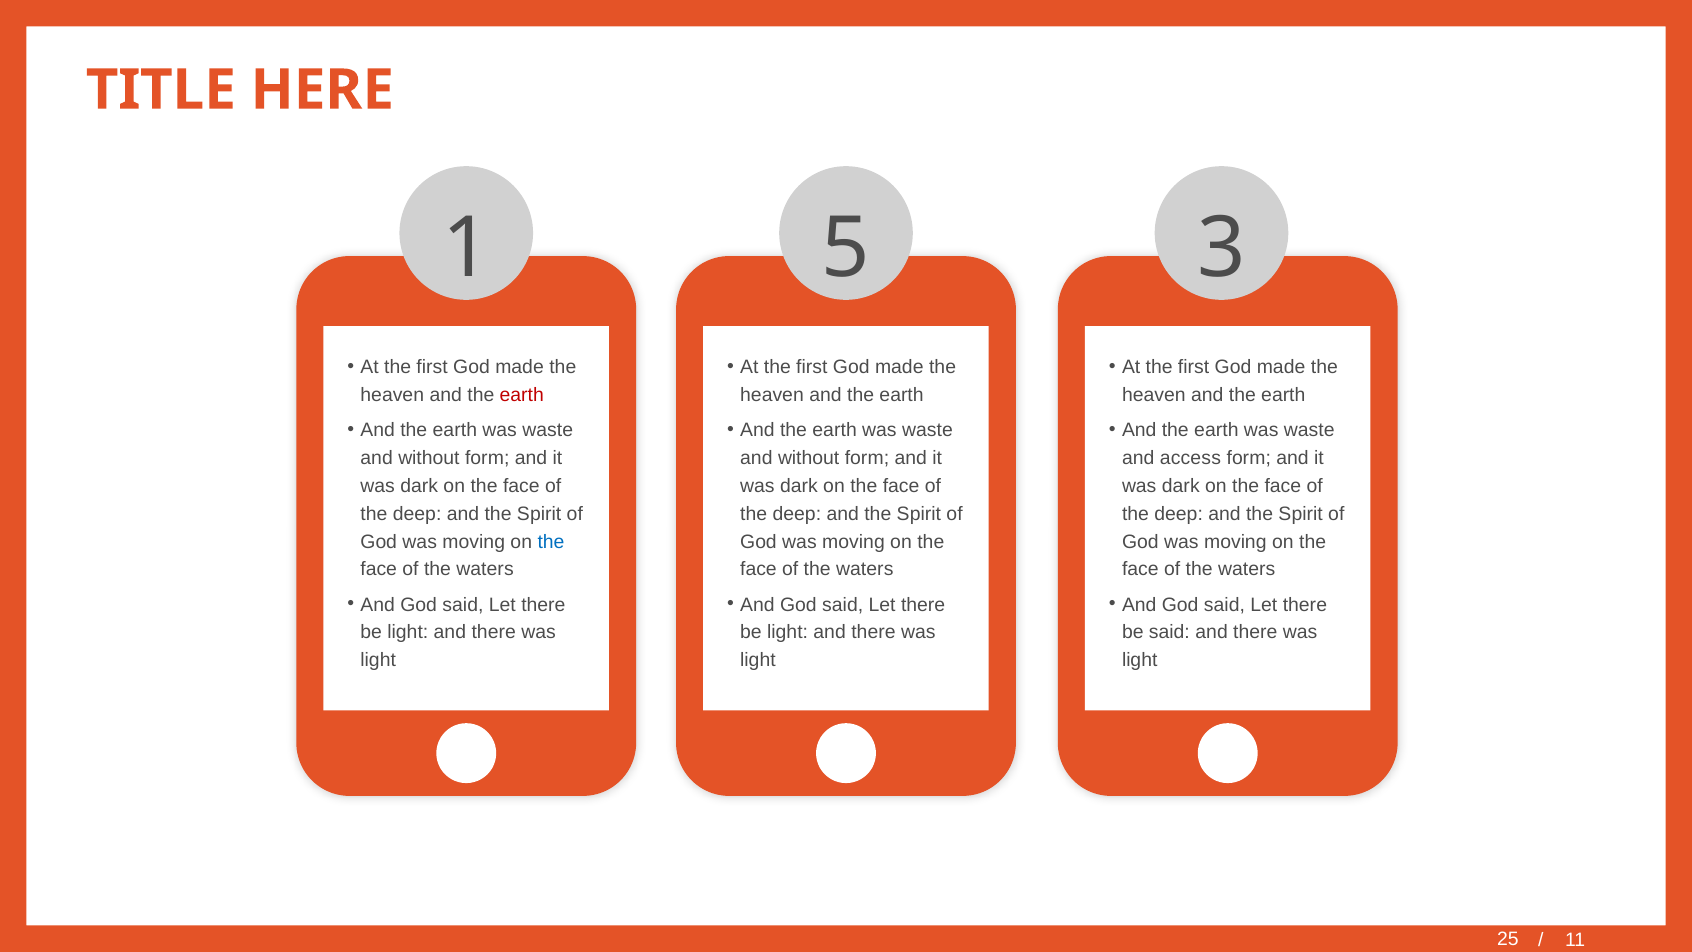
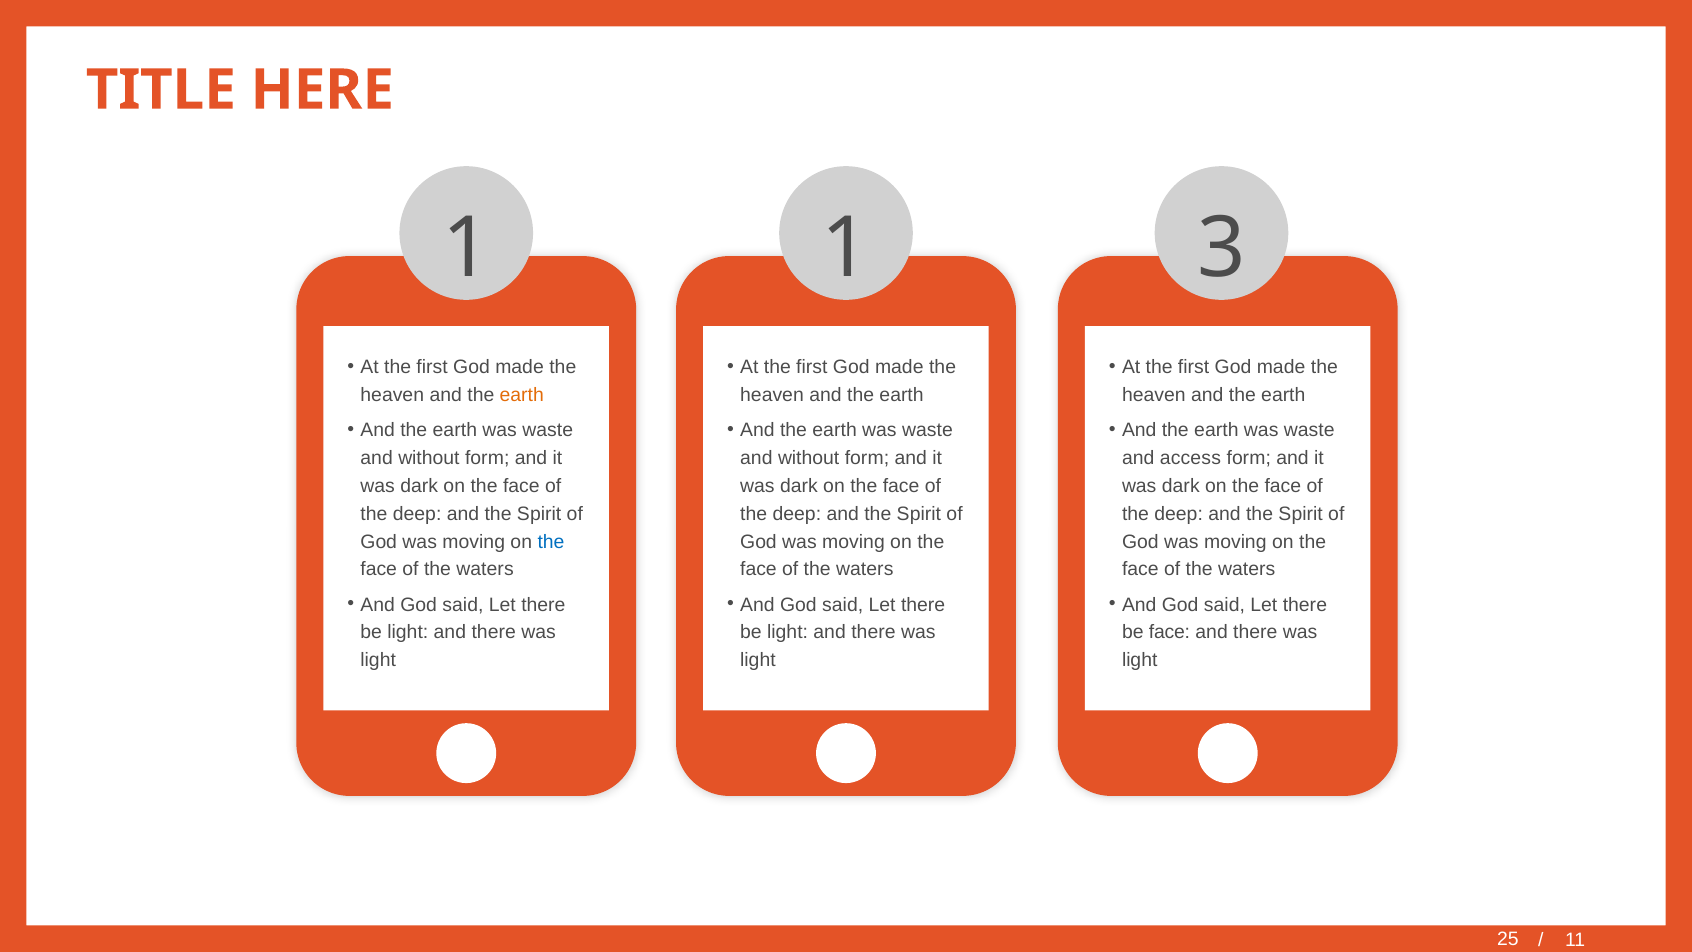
1 5: 5 -> 1 (846, 249)
earth colour: red -> orange (522, 395)
be said: said -> face (1169, 632)
